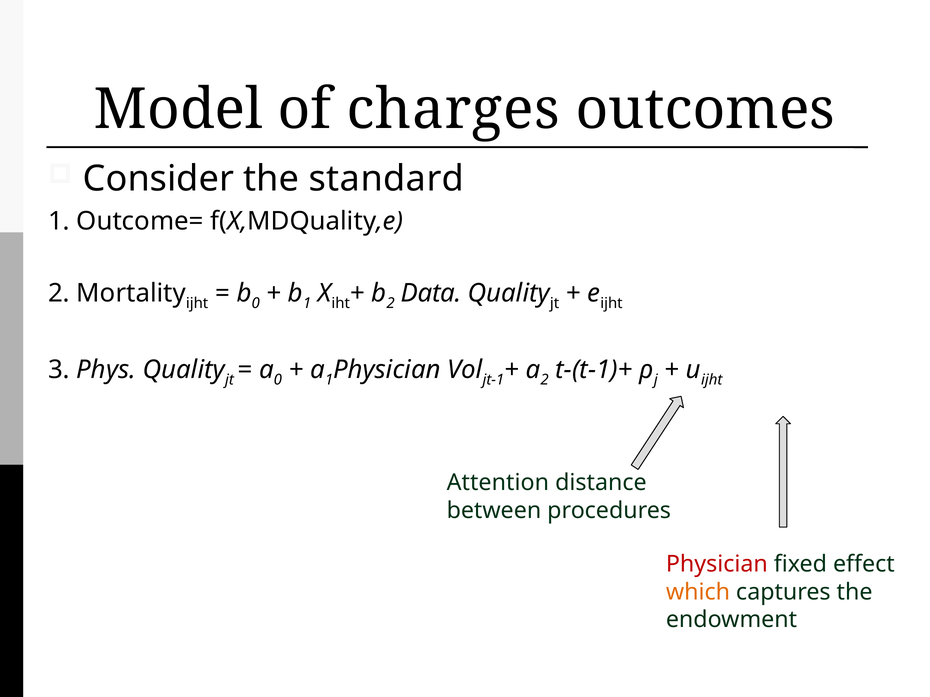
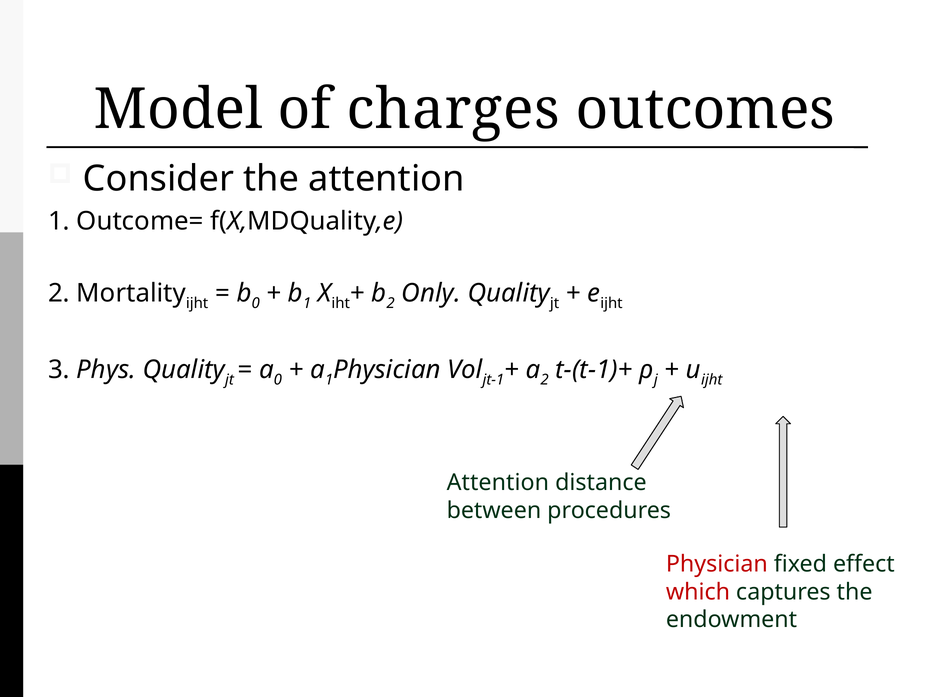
the standard: standard -> attention (387, 179)
Data: Data -> Only (431, 294)
which colour: orange -> red (698, 592)
